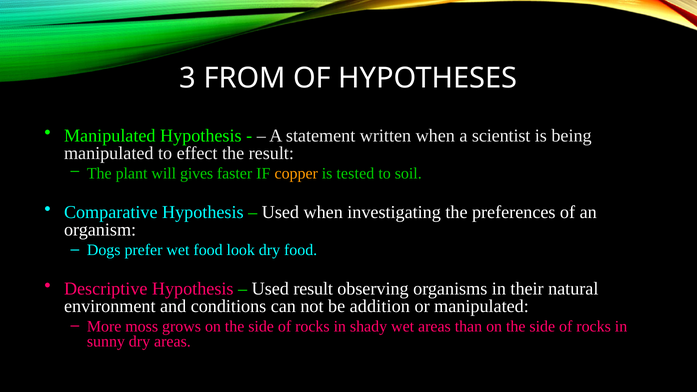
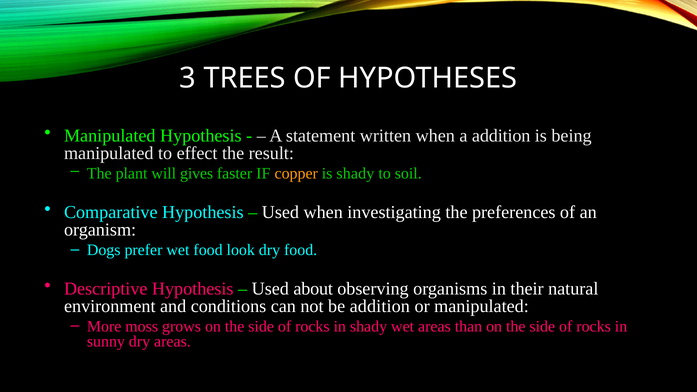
FROM: FROM -> TREES (245, 78)
a scientist: scientist -> addition (501, 136)
is tested: tested -> shady (355, 173)
Used result: result -> about (313, 289)
